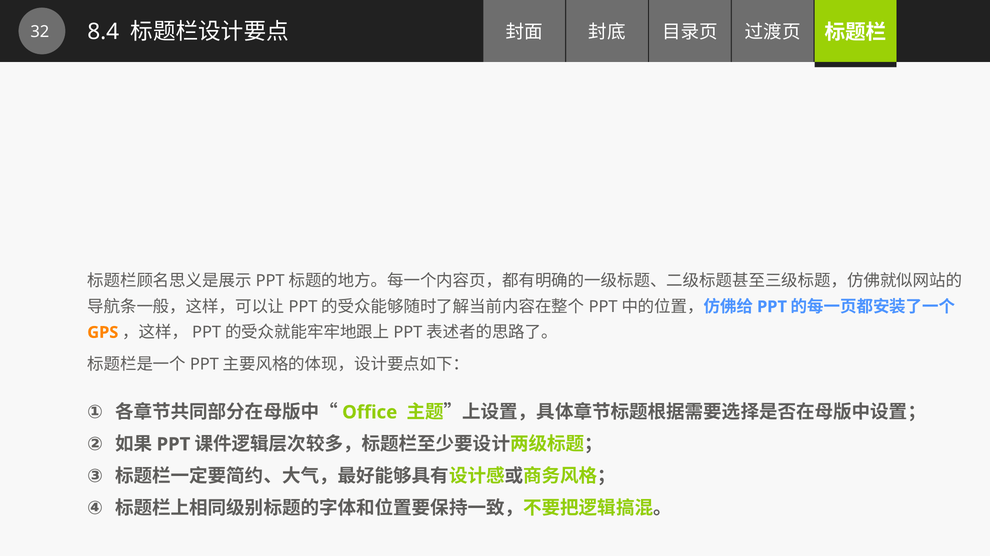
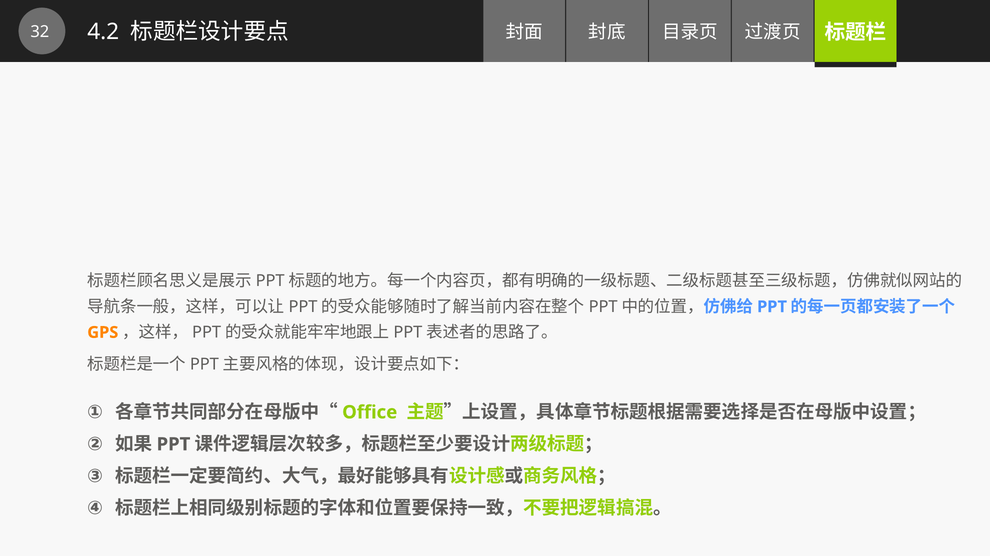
8.4: 8.4 -> 4.2 (103, 32)
